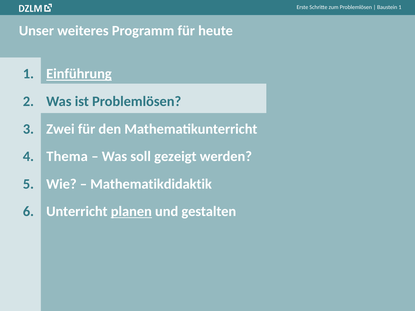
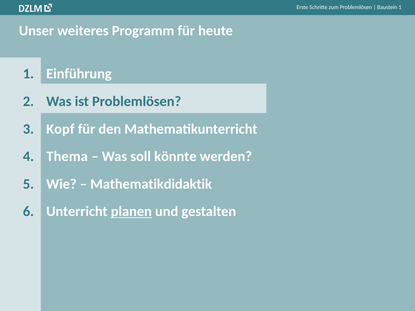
Einführung underline: present -> none (79, 74)
Zwei: Zwei -> Kopf (60, 129)
gezeigt: gezeigt -> könnte (175, 157)
